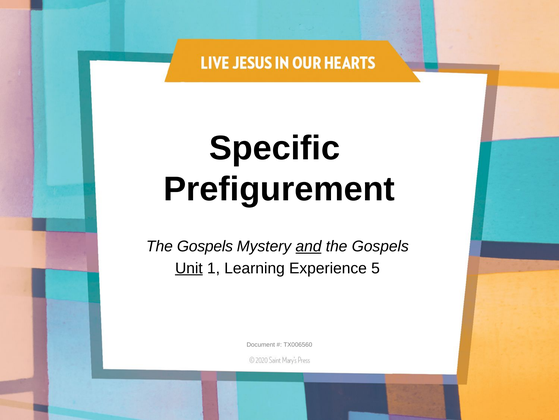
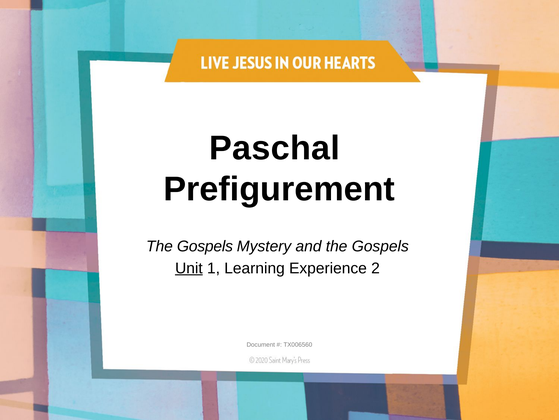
Specific: Specific -> Paschal (275, 148)
and underline: present -> none (309, 246)
5: 5 -> 2 (376, 268)
